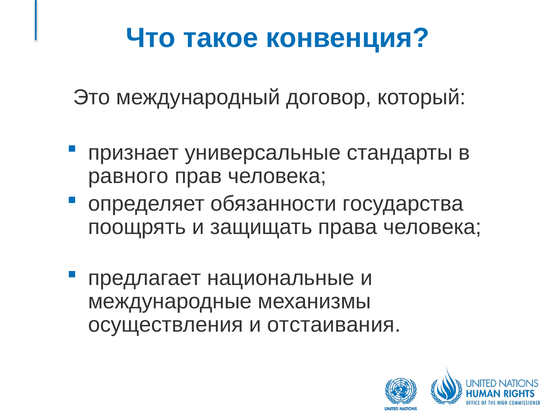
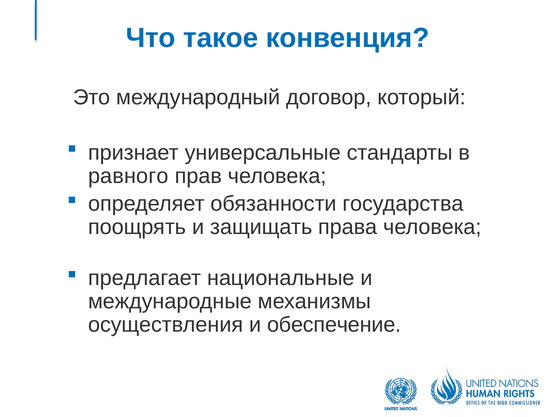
отстаивания: отстаивания -> обеспечение (334, 325)
